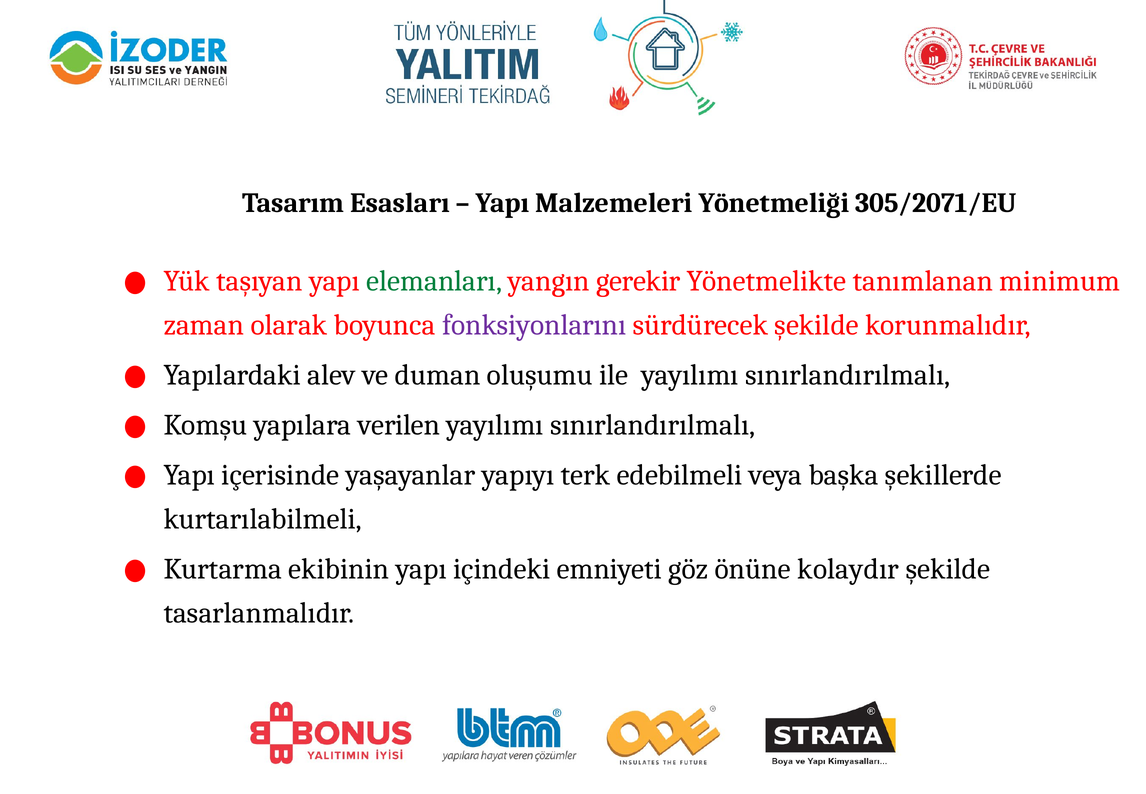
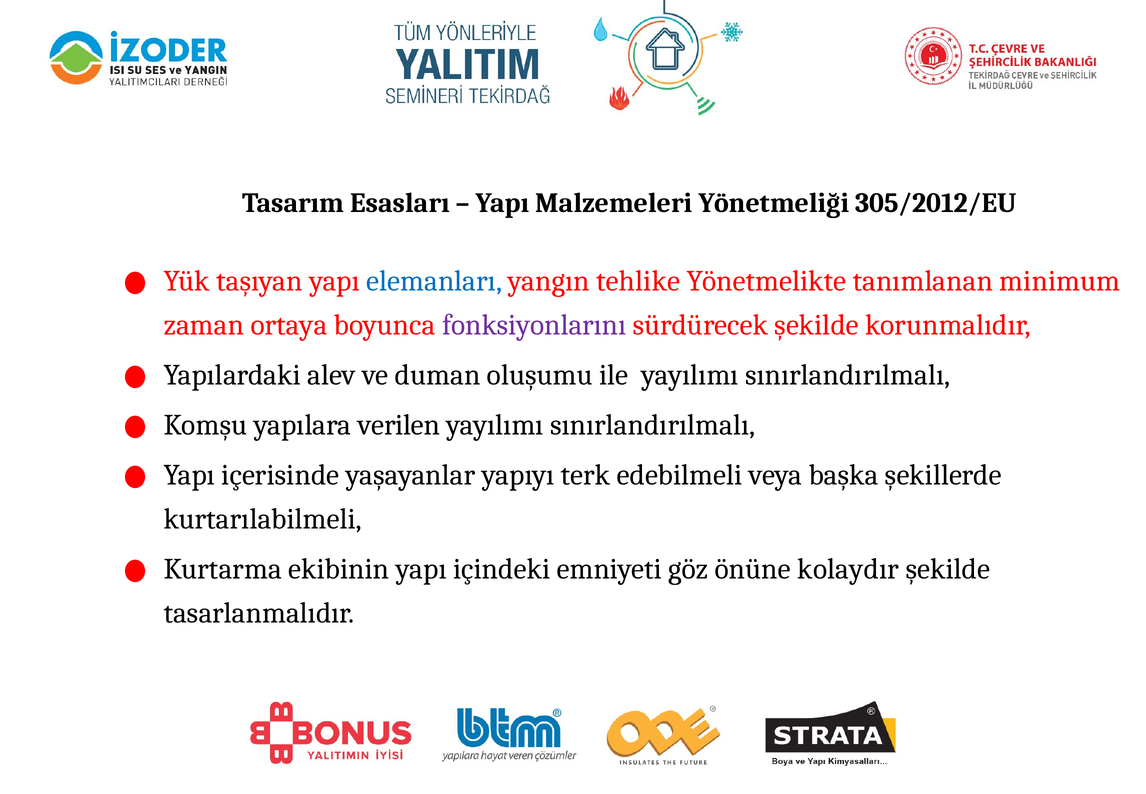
305/2071/EU: 305/2071/EU -> 305/2012/EU (936, 203)
elemanları colour: green -> blue (434, 281)
gerekir: gerekir -> tehlike (638, 281)
olarak: olarak -> ortaya (289, 325)
